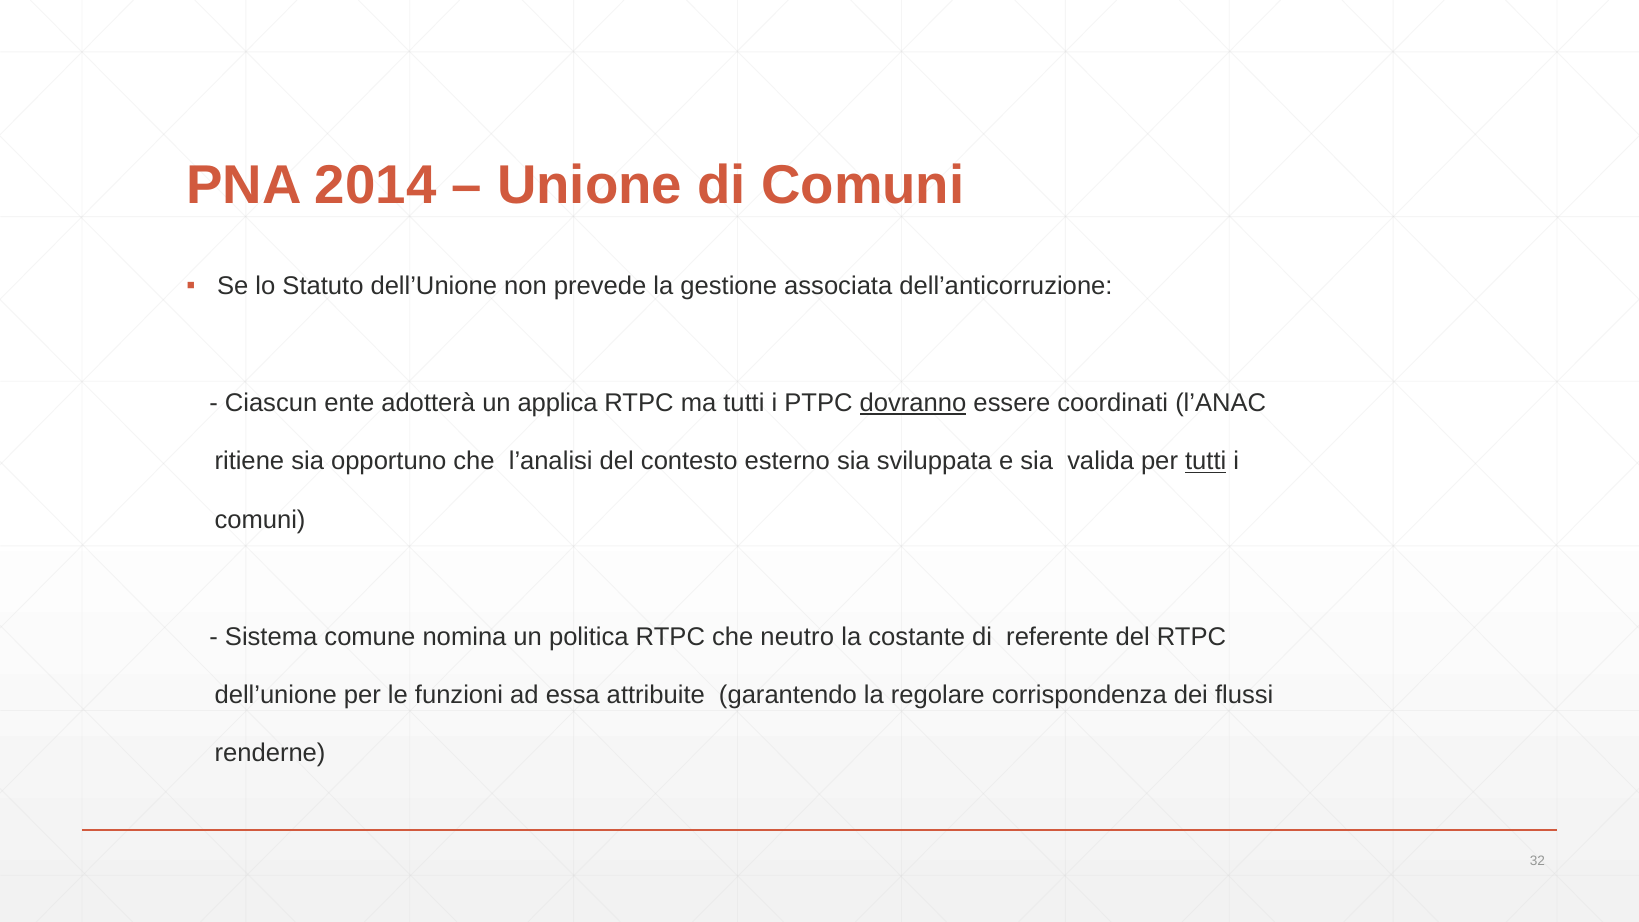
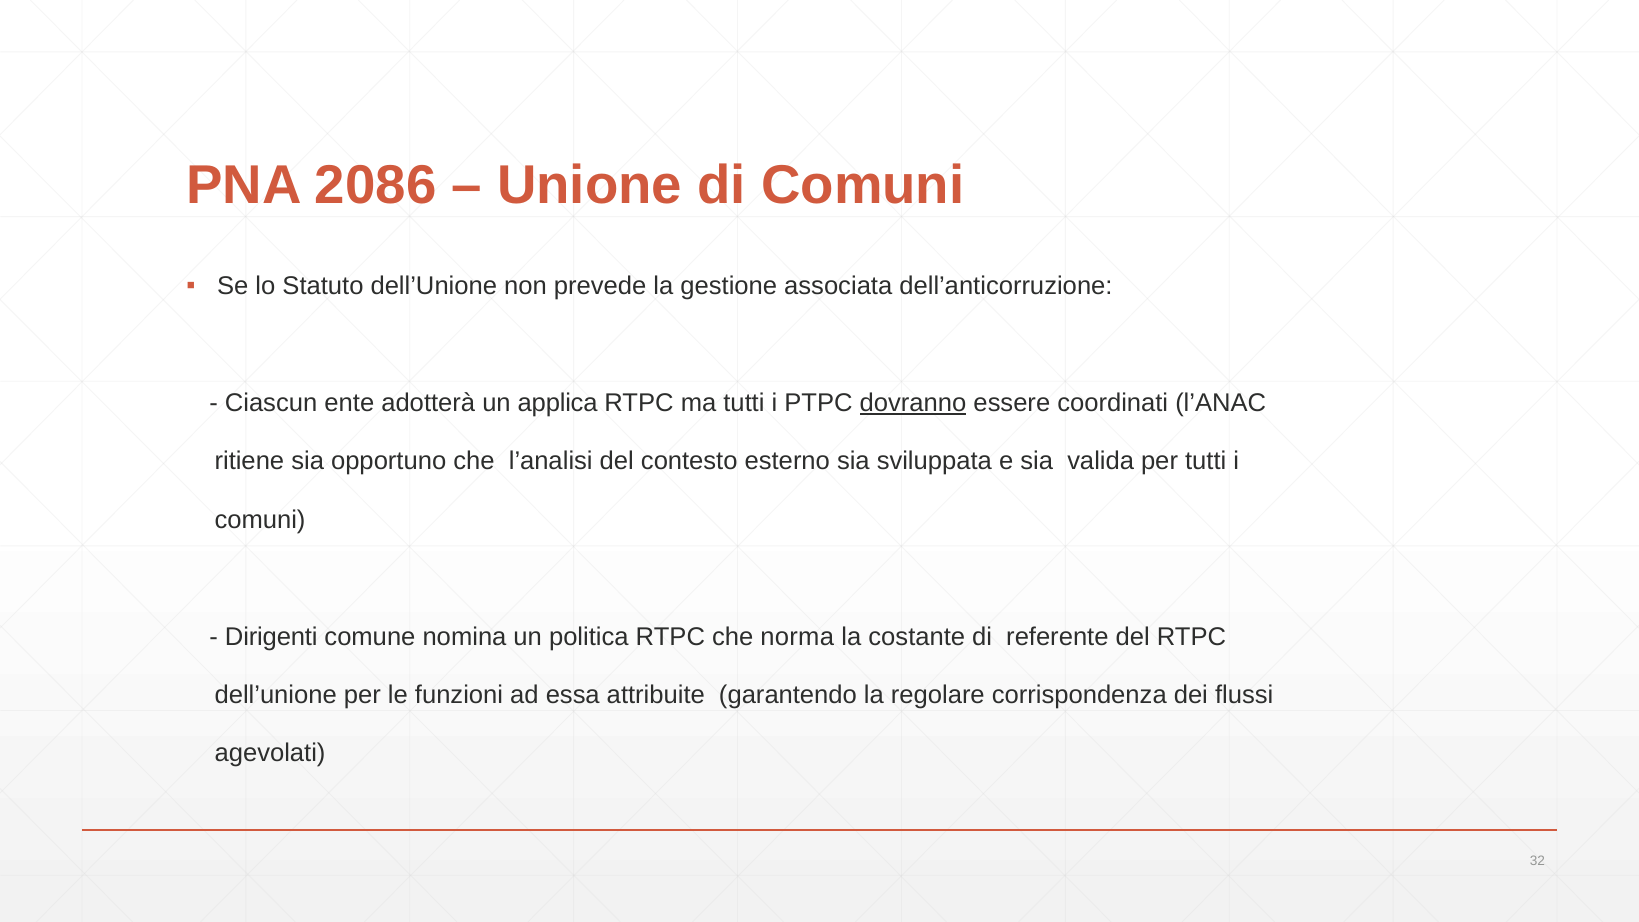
2014: 2014 -> 2086 (376, 185)
tutti underline: present -> none (1206, 461)
Sistema: Sistema -> Dirigenti (271, 637)
neutro: neutro -> norma (797, 637)
renderne: renderne -> agevolati (270, 753)
